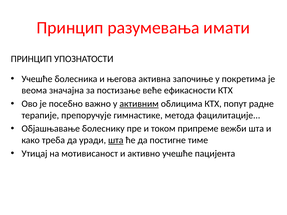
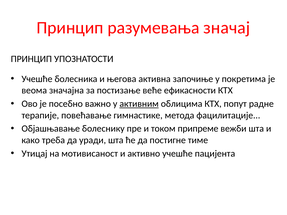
имати: имати -> значај (227, 28)
препоручује: препоручује -> повећавање (86, 115)
шта underline: present -> none (116, 140)
